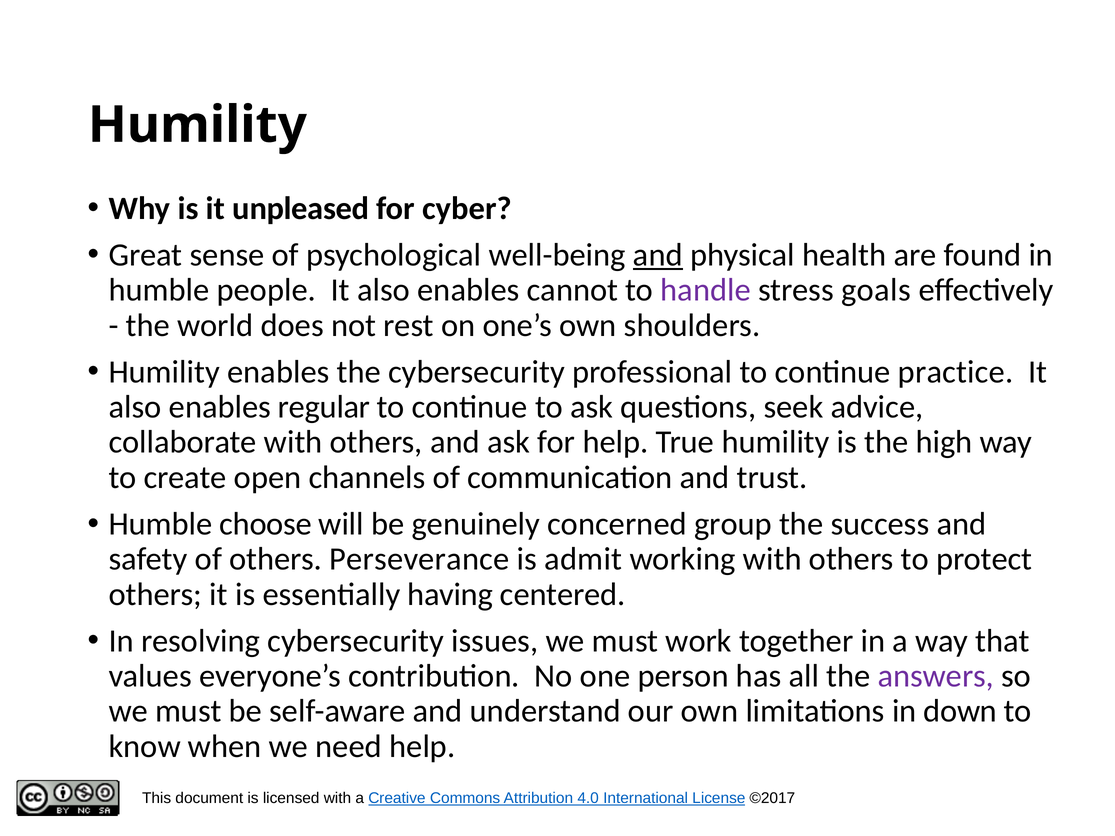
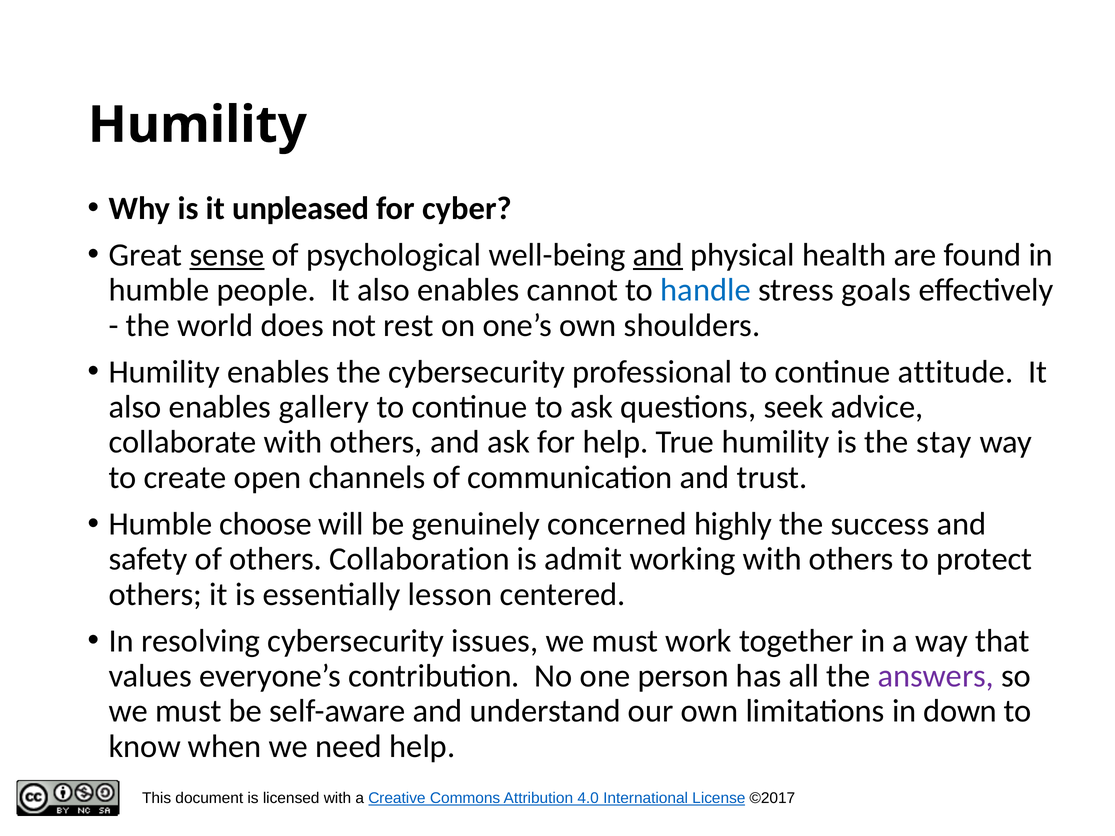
sense underline: none -> present (227, 255)
handle colour: purple -> blue (706, 290)
practice: practice -> attitude (956, 372)
regular: regular -> gallery (324, 407)
high: high -> stay (944, 442)
group: group -> highly (733, 524)
Perseverance: Perseverance -> Collaboration (420, 559)
having: having -> lesson (450, 594)
